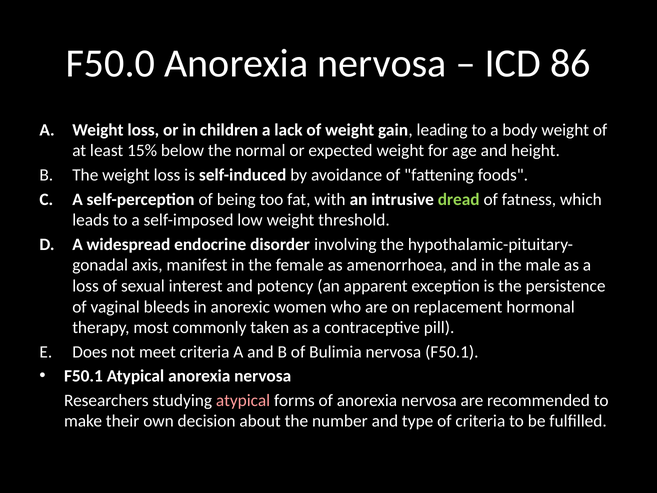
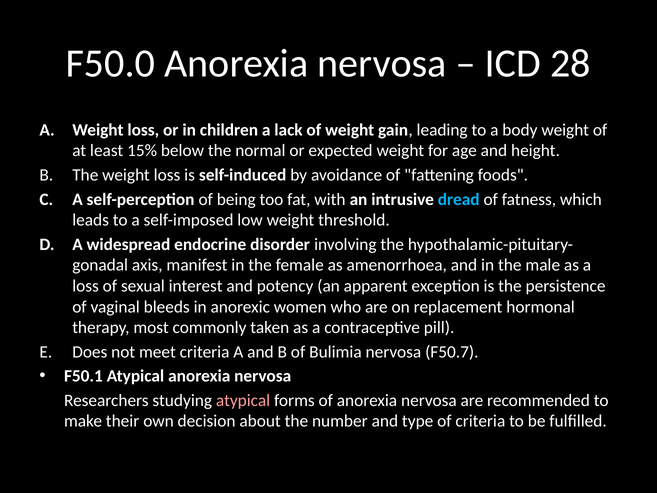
86: 86 -> 28 (570, 64)
dread colour: light green -> light blue (459, 199)
nervosa F50.1: F50.1 -> F50.7 (452, 352)
